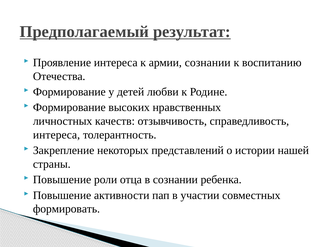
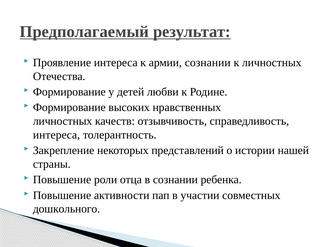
к воспитанию: воспитанию -> личностных (272, 63)
формировать: формировать -> дошкольного (66, 209)
